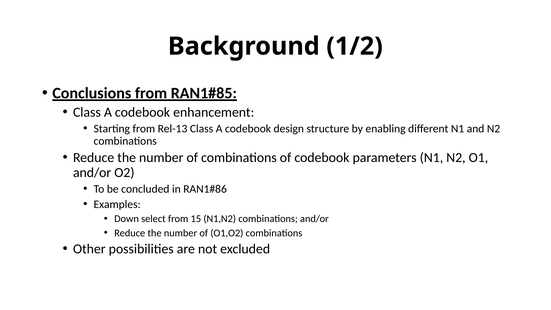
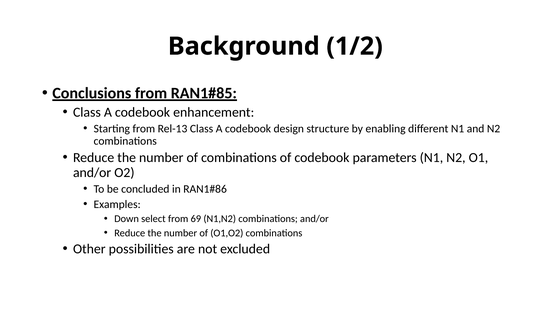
15: 15 -> 69 (196, 219)
